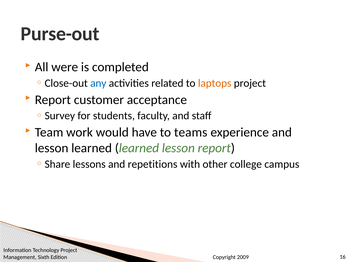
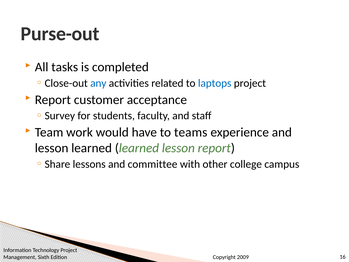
were: were -> tasks (65, 67)
laptops colour: orange -> blue (215, 83)
repetitions: repetitions -> committee (153, 164)
